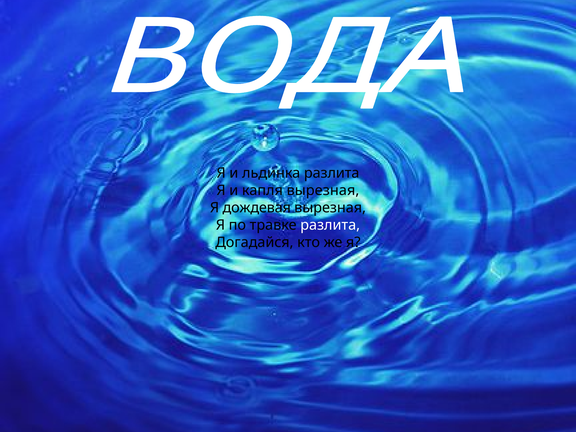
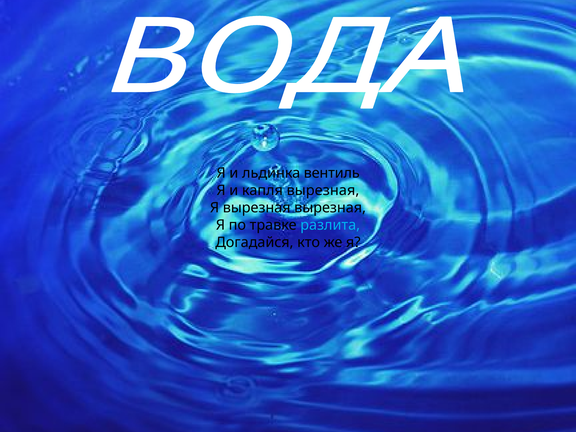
льдинка разлита: разлита -> вентиль (332, 173)
Я дождевая: дождевая -> вырезная (257, 208)
разлита colour: white -> light blue (330, 225)
